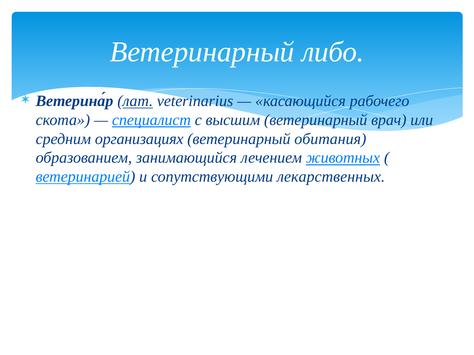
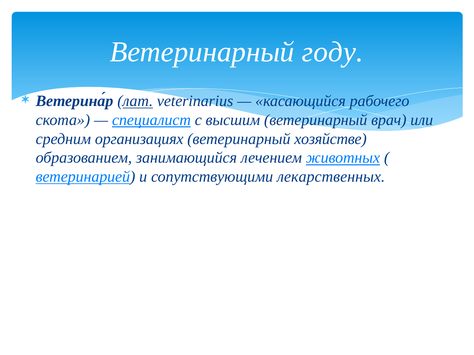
либо: либо -> году (333, 52)
обитания: обитания -> хозяйстве (330, 139)
